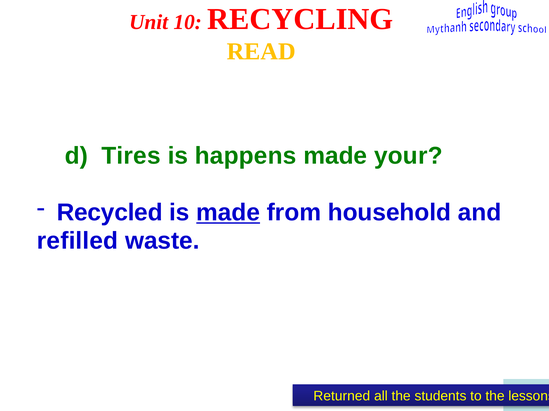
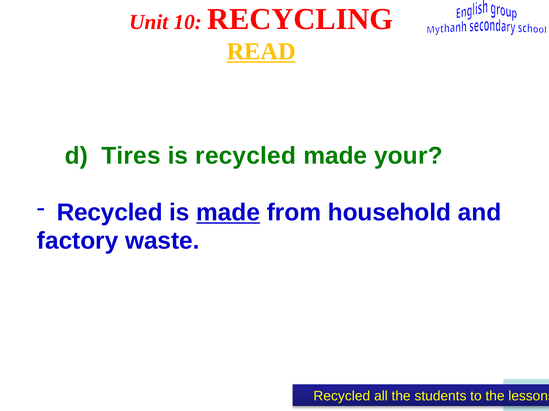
READ underline: none -> present (261, 52)
is happens: happens -> recycled (246, 156)
refilled: refilled -> factory (78, 241)
Returned: Returned -> Recycled (342, 397)
